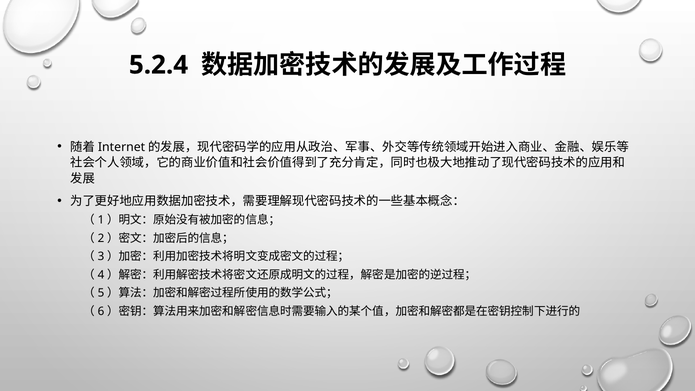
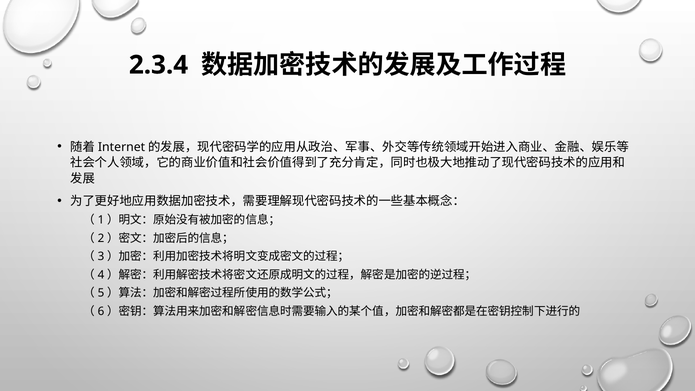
5.2.4: 5.2.4 -> 2.3.4 (159, 65)
